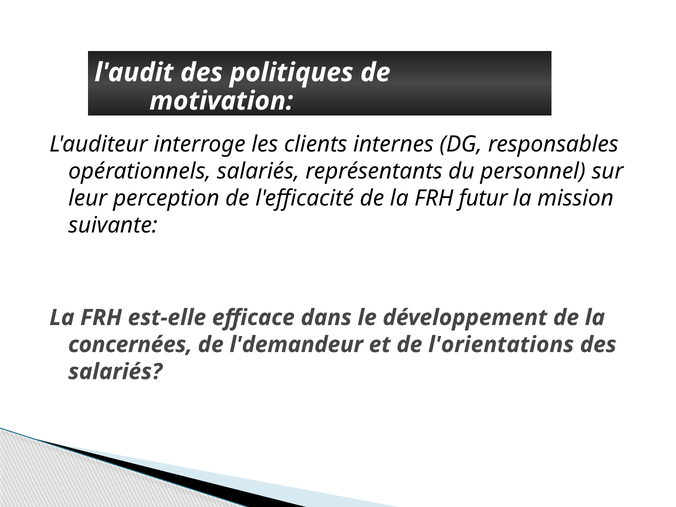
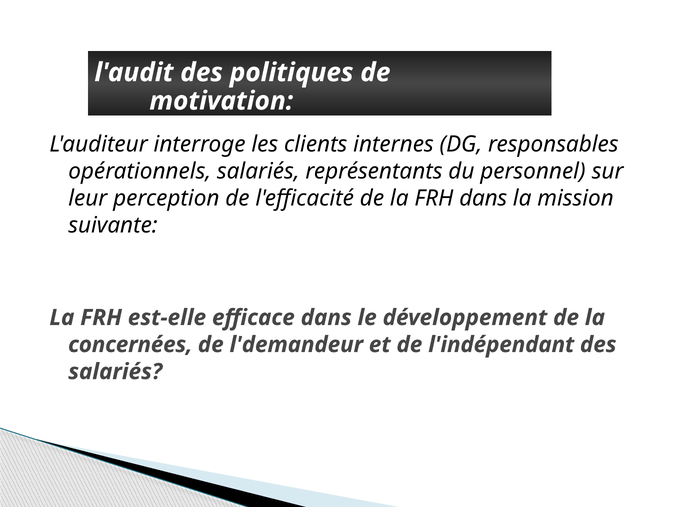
FRH futur: futur -> dans (483, 198)
l'orientations: l'orientations -> l'indépendant (501, 345)
